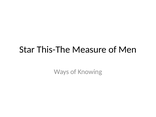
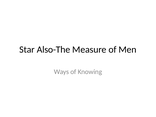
This-The: This-The -> Also-The (53, 50)
